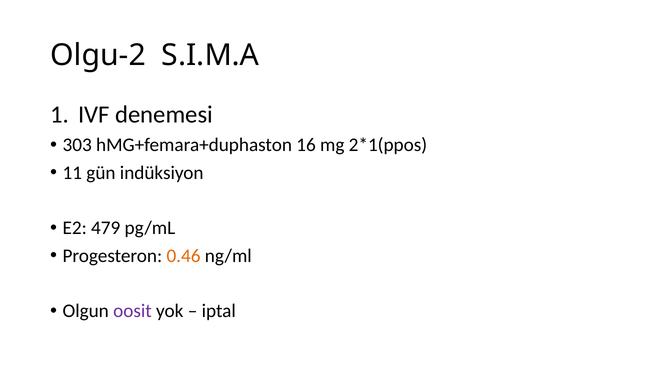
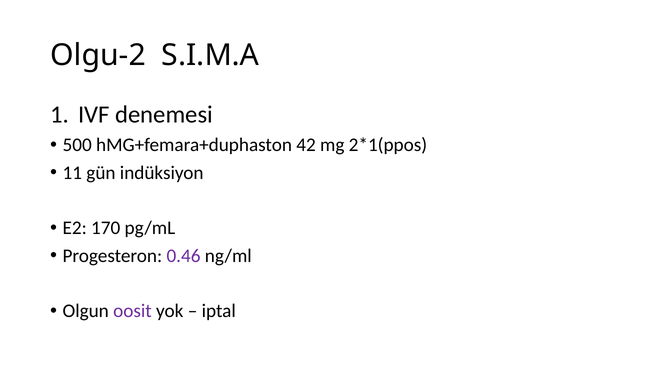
303: 303 -> 500 (77, 145)
16: 16 -> 42 (306, 145)
479: 479 -> 170 (106, 228)
0.46 colour: orange -> purple (184, 256)
